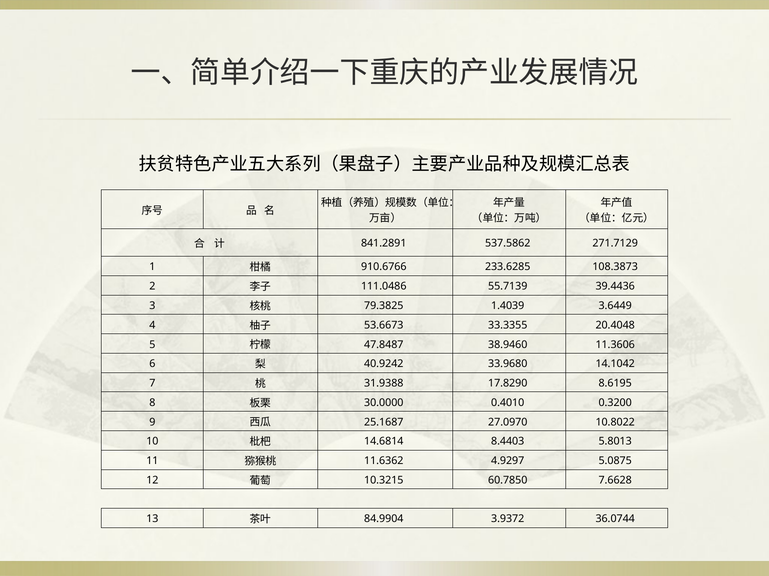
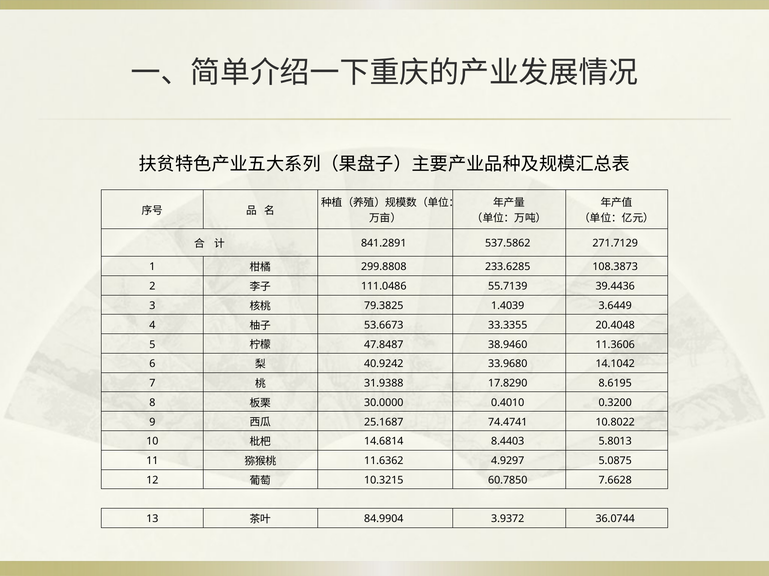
910.6766: 910.6766 -> 299.8808 (384, 267)
27.0970: 27.0970 -> 74.4741 (508, 423)
